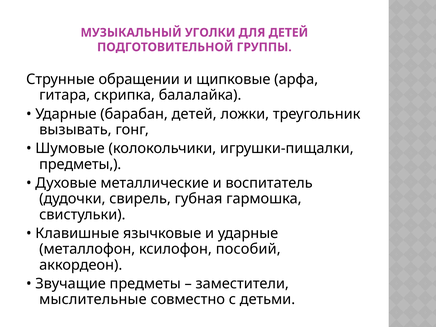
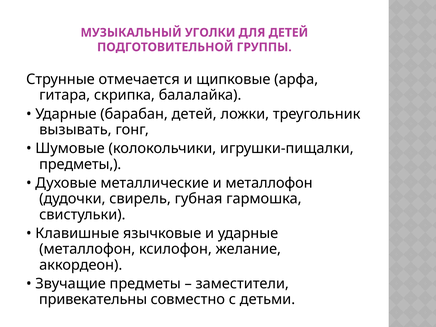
обращении: обращении -> отмечается (139, 79)
и воспитатель: воспитатель -> металлофон (269, 183)
пособий: пособий -> желание (248, 249)
мыслительные: мыслительные -> привекательны (93, 300)
